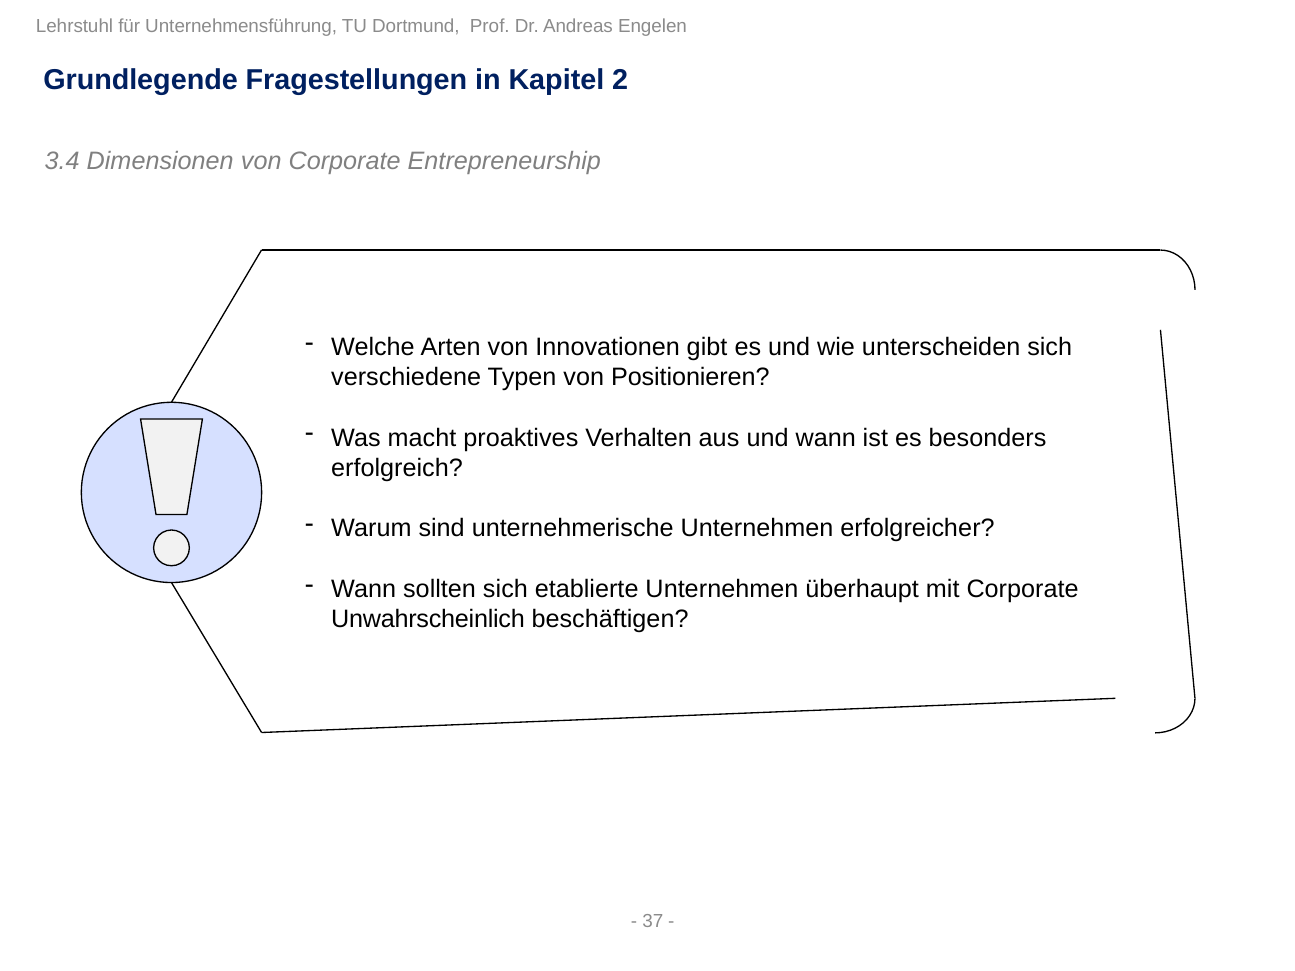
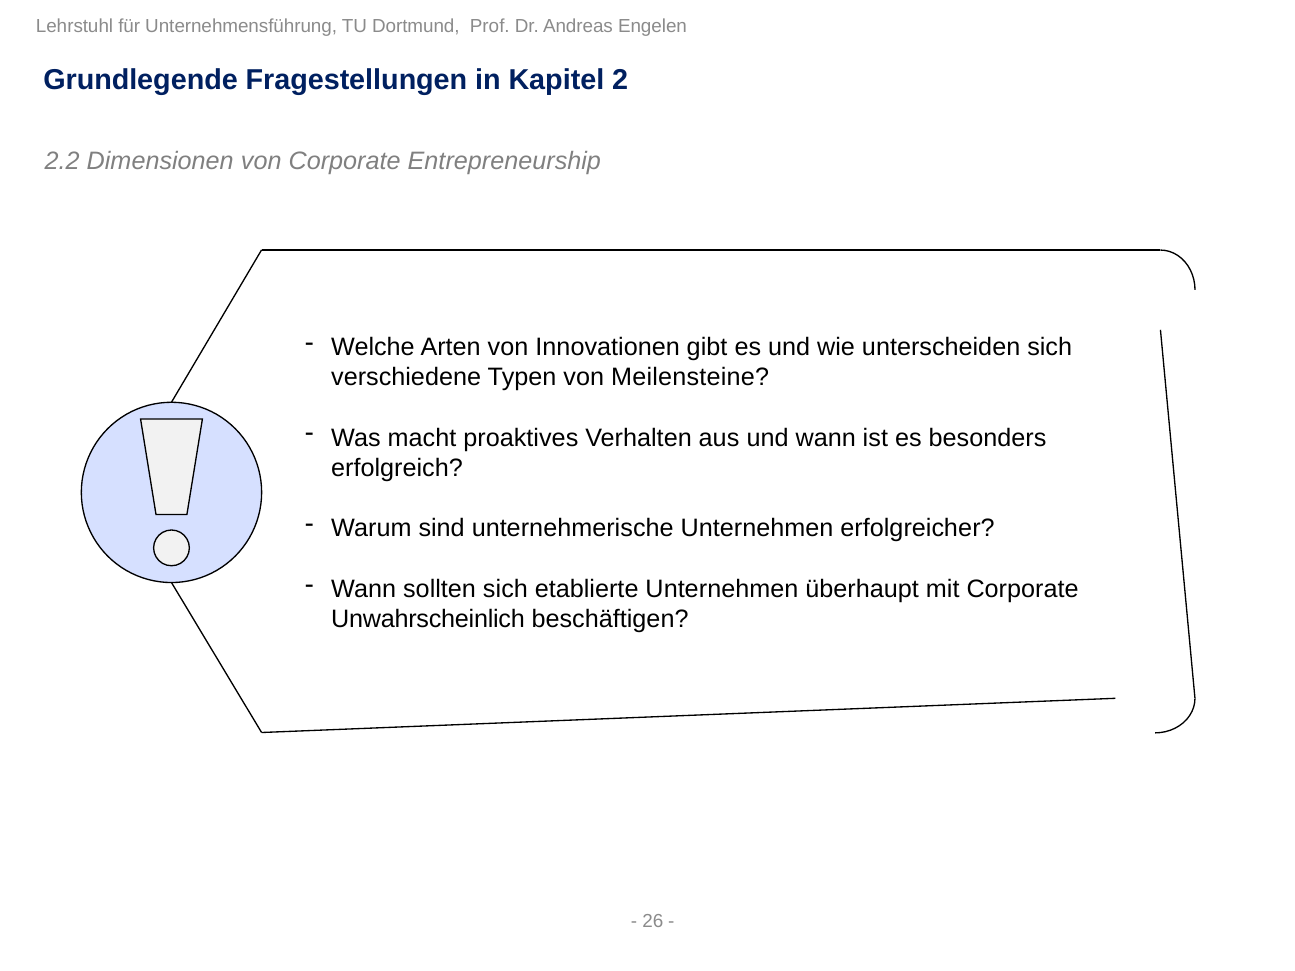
3.4: 3.4 -> 2.2 (62, 161)
Positionieren: Positionieren -> Meilensteine (690, 377)
37: 37 -> 26 (653, 921)
